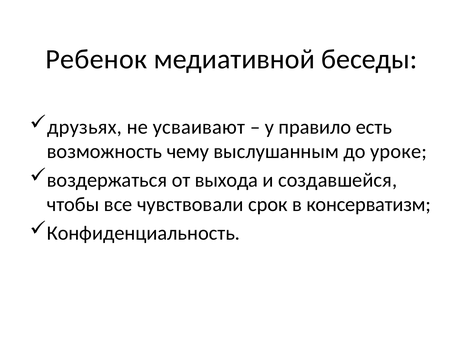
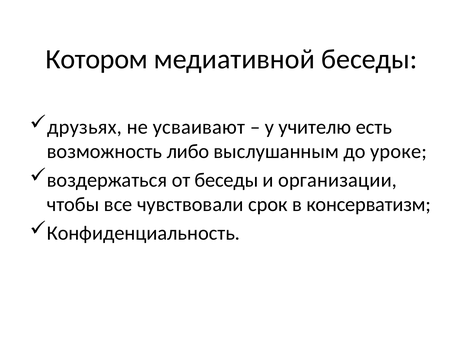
Ребенок: Ребенок -> Котором (97, 59)
правило: правило -> учителю (315, 127)
чему: чему -> либо (188, 152)
от выхода: выхода -> беседы (226, 180)
создавшейся: создавшейся -> организации (338, 180)
